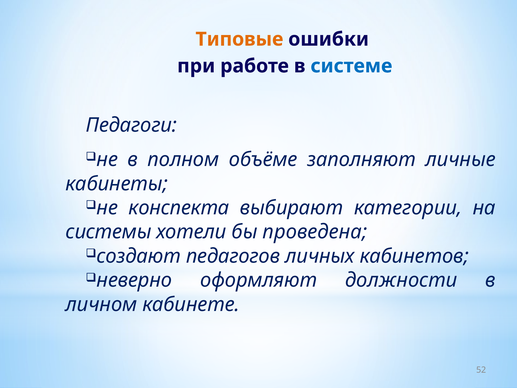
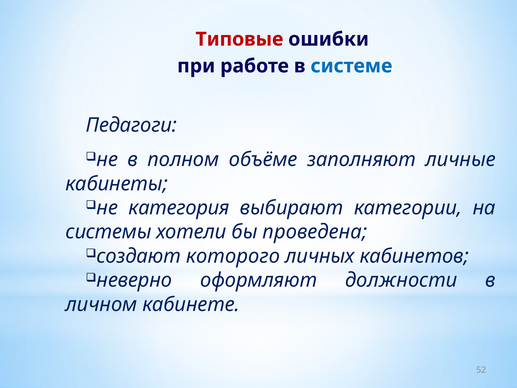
Типовые colour: orange -> red (239, 39)
конспекта: конспекта -> категория (179, 208)
педагогов: педагогов -> которого (233, 256)
